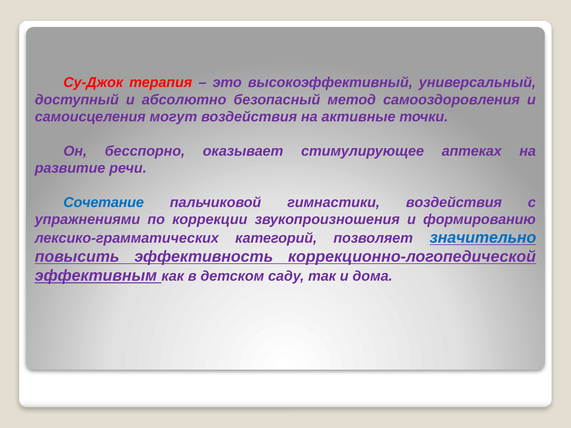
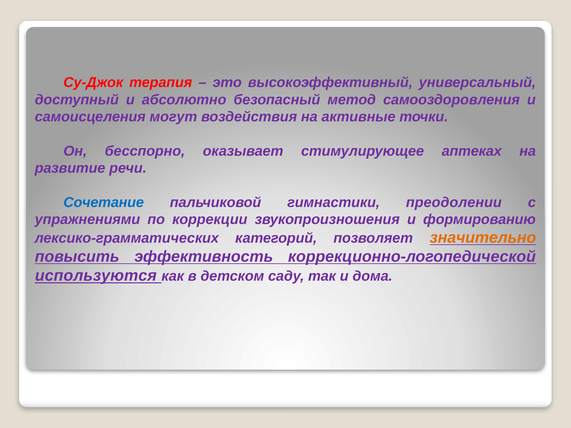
гимнастики воздействия: воздействия -> преодолении (454, 203)
значительно colour: blue -> orange (483, 238)
эффективным: эффективным -> используются (96, 276)
